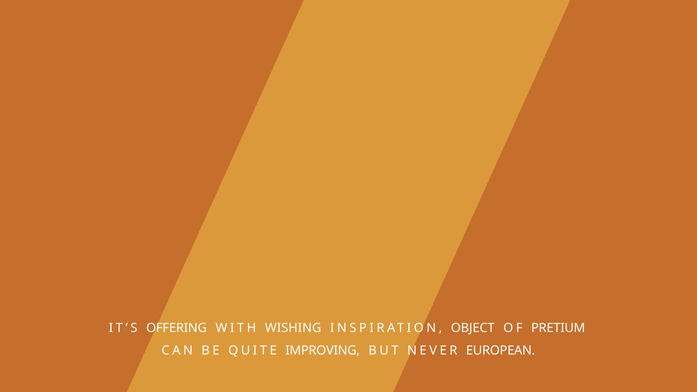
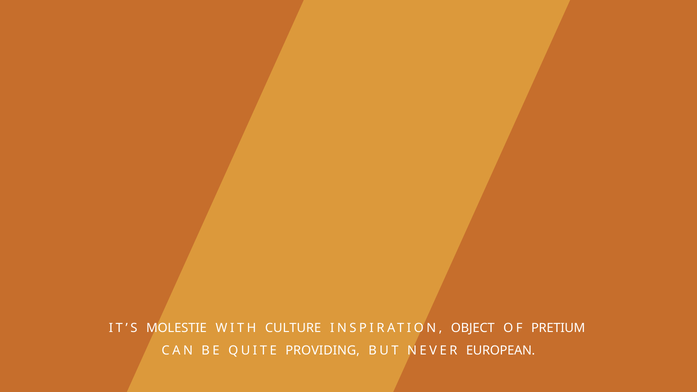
OFFERING: OFFERING -> MOLESTIE (176, 328)
WISHING: WISHING -> CULTURE (293, 328)
IMPROVING: IMPROVING -> PROVIDING (323, 351)
